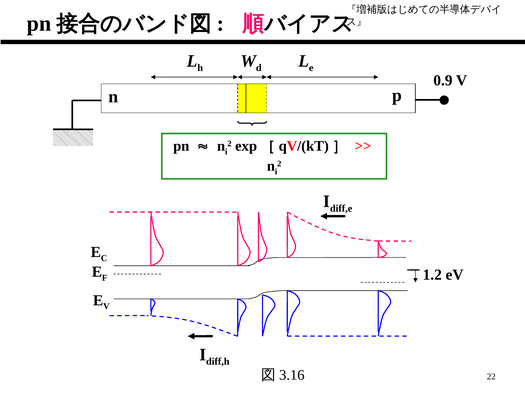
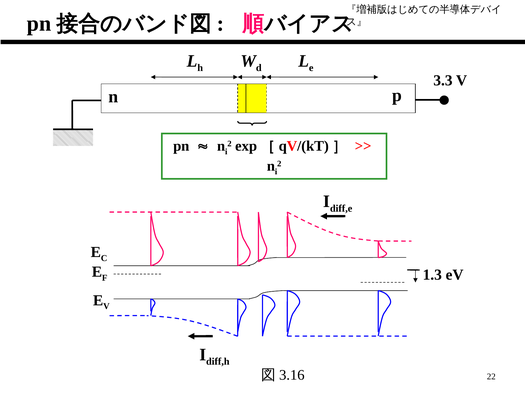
0.9: 0.9 -> 3.3 (443, 80)
1.2: 1.2 -> 1.3 (432, 275)
